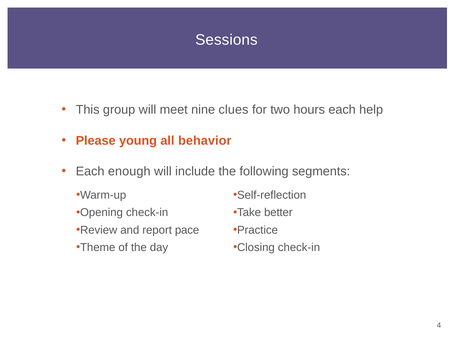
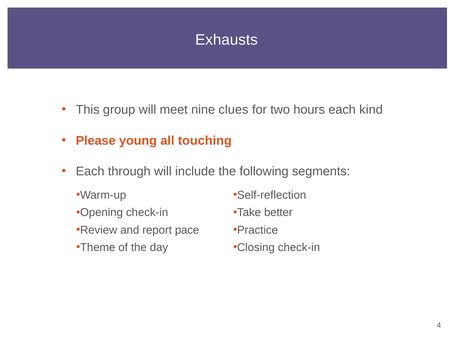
Sessions: Sessions -> Exhausts (226, 40)
help: help -> kind (371, 110)
behavior: behavior -> touching (205, 140)
enough: enough -> through (129, 171)
